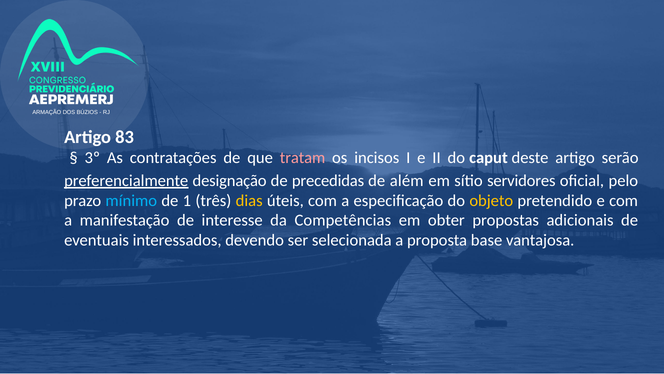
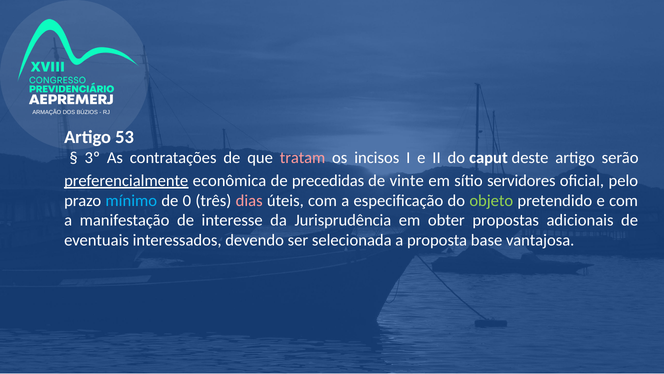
83: 83 -> 53 (125, 137)
designação: designação -> econômica (229, 180)
além: além -> vinte (407, 180)
1: 1 -> 0 (187, 200)
dias colour: yellow -> pink (249, 200)
objeto colour: yellow -> light green (491, 200)
Competências: Competências -> Jurisprudência (343, 220)
